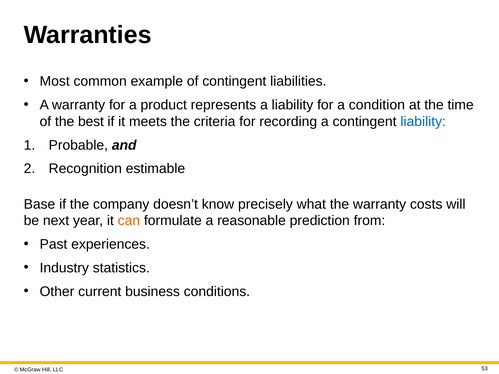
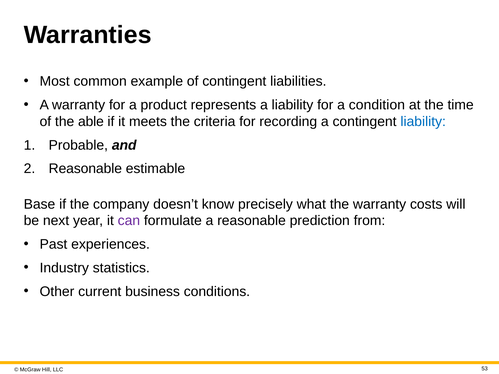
best: best -> able (91, 122)
Recognition: Recognition -> Reasonable (85, 169)
can colour: orange -> purple (129, 221)
